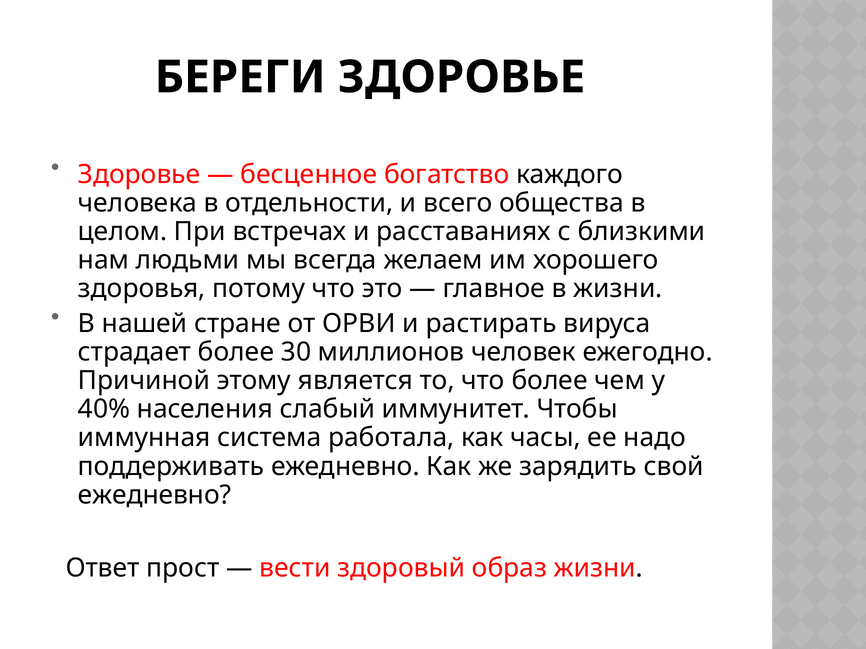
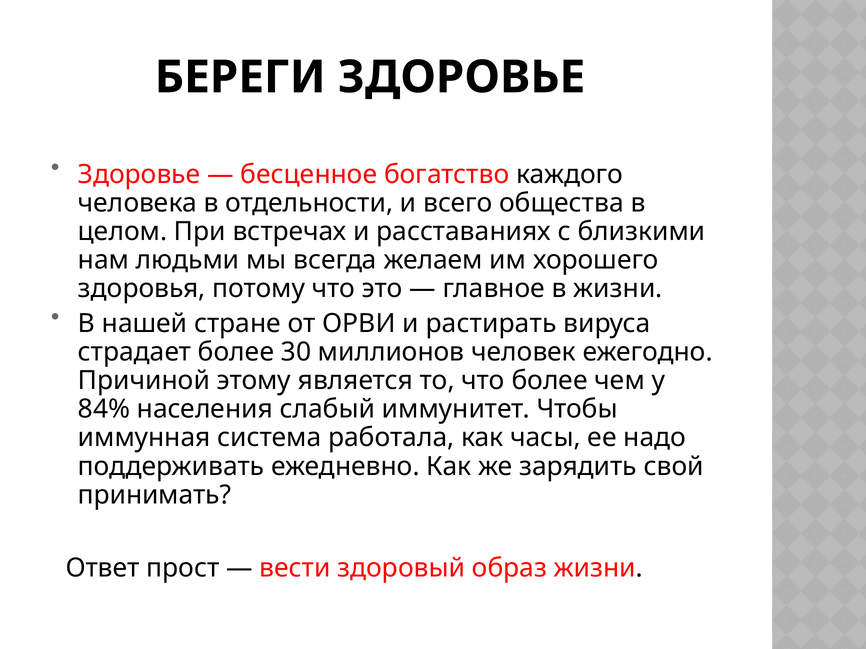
40%: 40% -> 84% (104, 410)
ежедневно: ежедневно -> принимать (155, 495)
